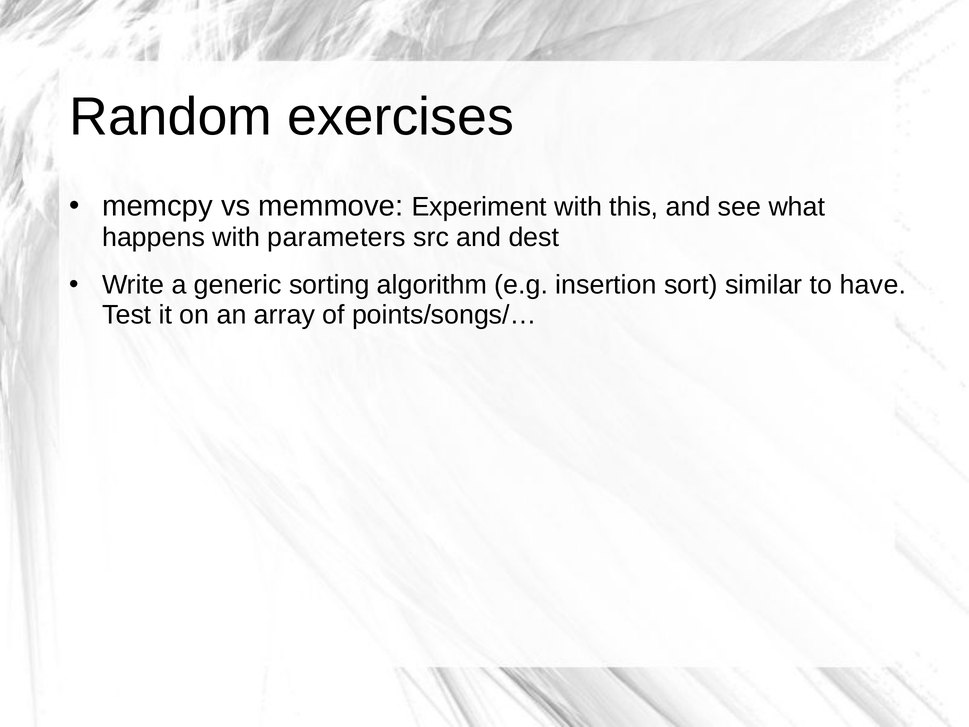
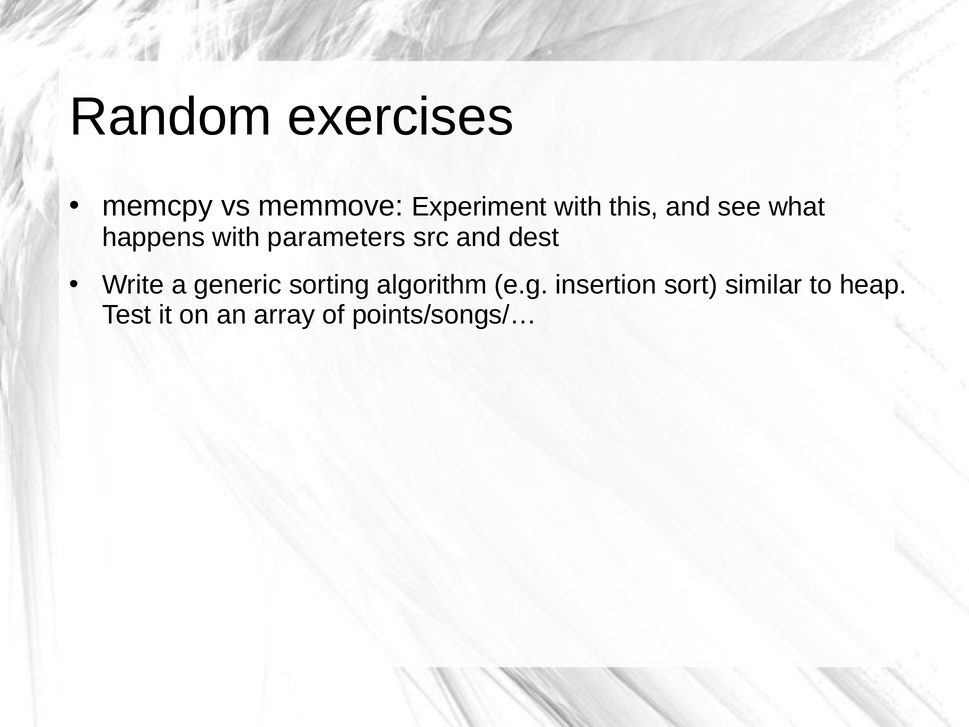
have: have -> heap (873, 285)
